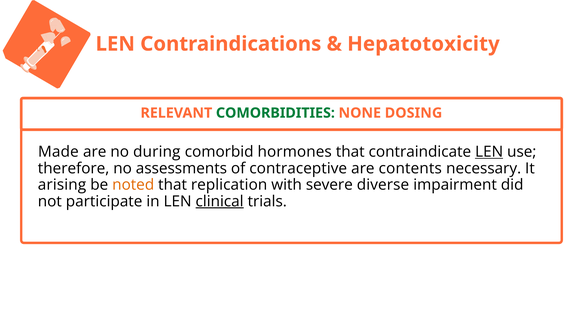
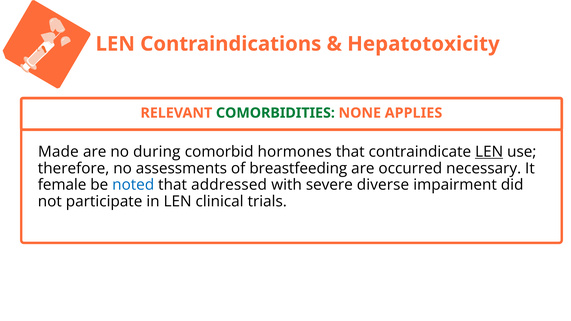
DOSING: DOSING -> APPLIES (414, 113)
contraceptive: contraceptive -> breastfeeding (298, 168)
contents: contents -> occurred (410, 168)
arising: arising -> female (62, 185)
noted colour: orange -> blue (133, 185)
replication: replication -> addressed (229, 185)
clinical underline: present -> none (220, 201)
